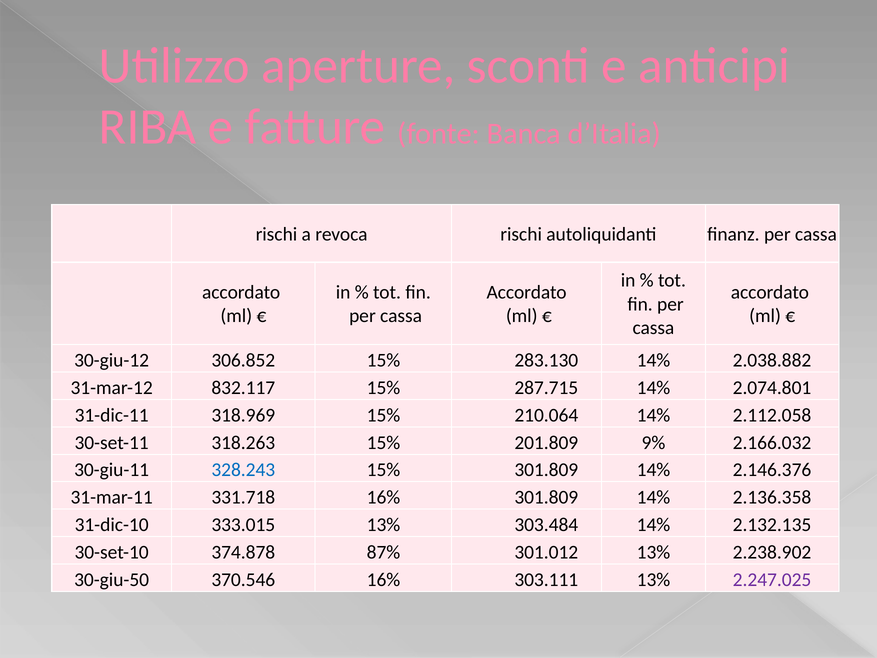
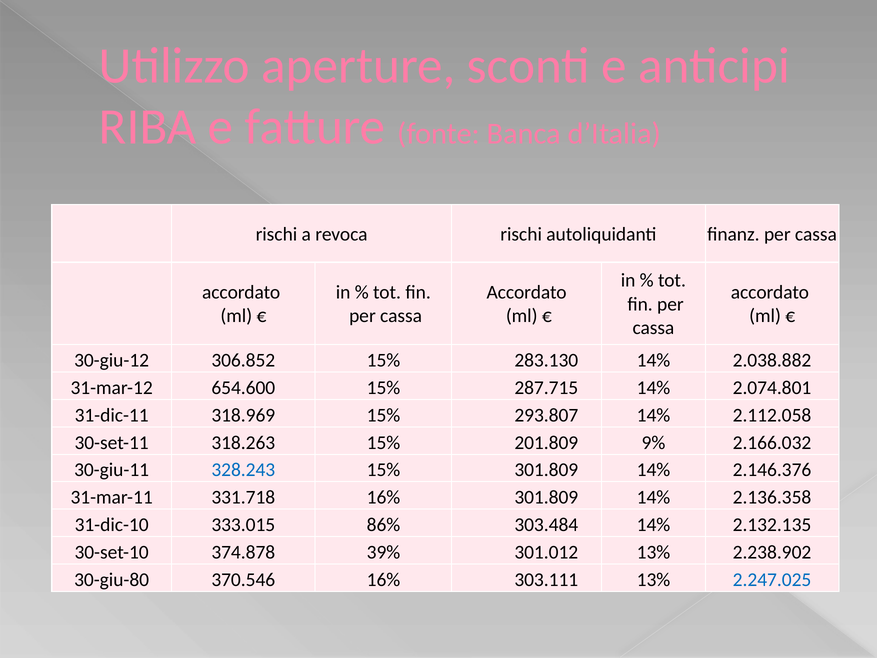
832.117: 832.117 -> 654.600 (243, 388)
210.064: 210.064 -> 293.807 (546, 415)
333.015 13%: 13% -> 86% (383, 525)
87%: 87% -> 39% (383, 552)
30-giu-50: 30-giu-50 -> 30-giu-80 (112, 580)
2.247.025 colour: purple -> blue (772, 580)
